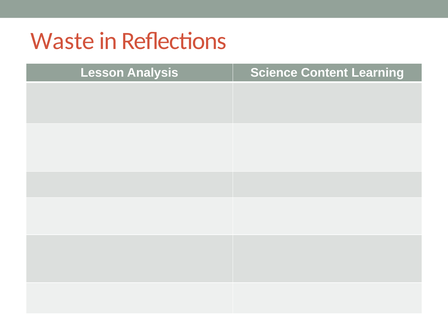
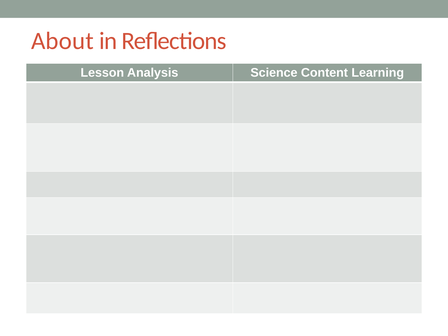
Waste: Waste -> About (62, 41)
